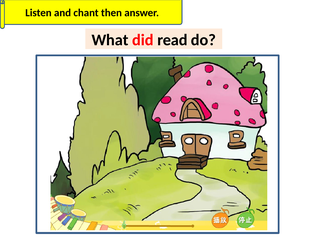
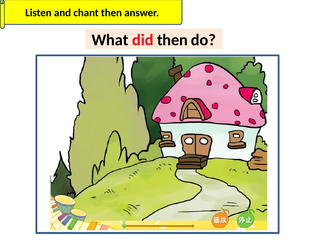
did read: read -> then (172, 40)
